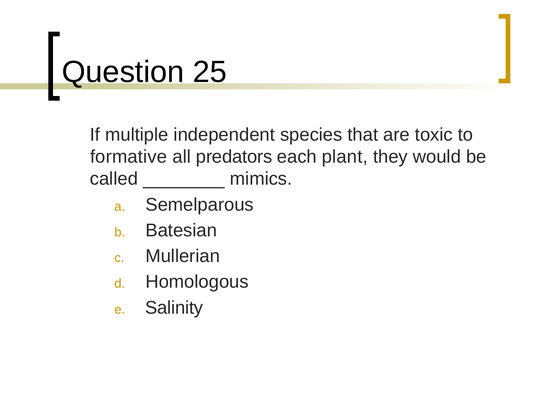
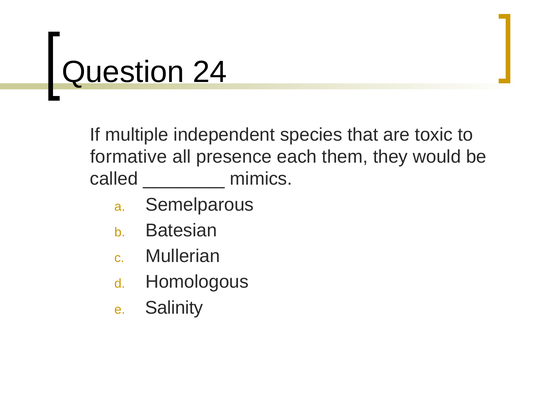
25: 25 -> 24 (210, 72)
predators: predators -> presence (234, 157)
plant: plant -> them (345, 157)
